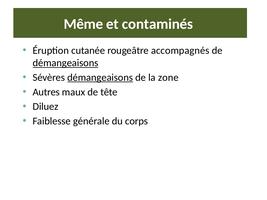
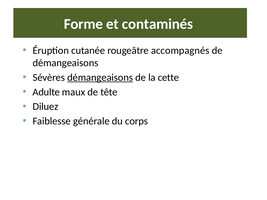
Même: Même -> Forme (83, 24)
démangeaisons underline: present -> none (66, 63)
zone: zone -> cette (168, 78)
Autres: Autres -> Adulte (46, 92)
